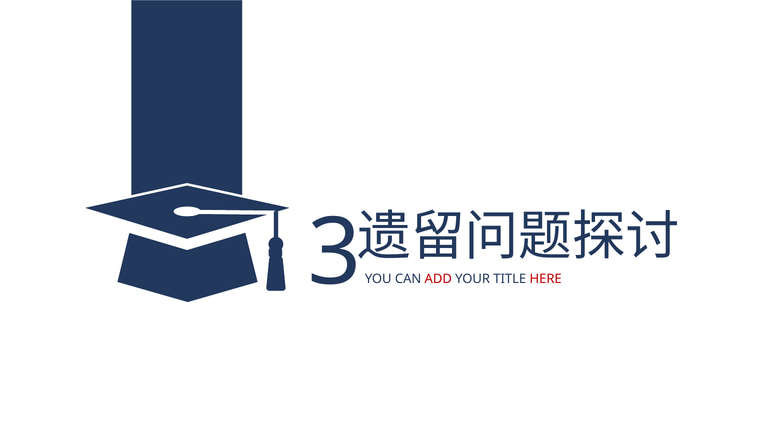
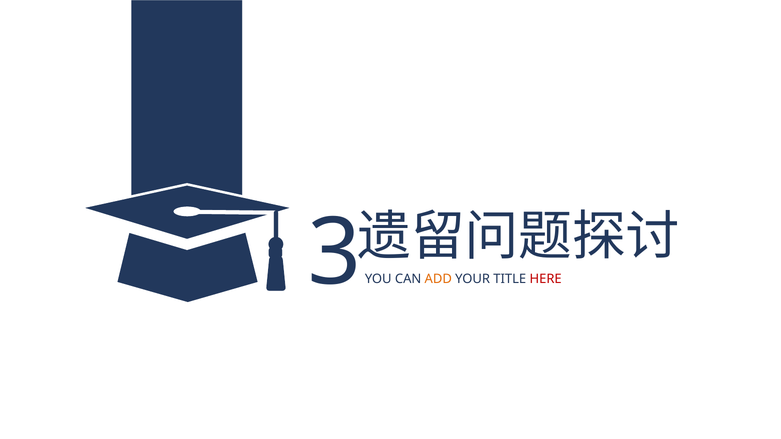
ADD colour: red -> orange (438, 279)
